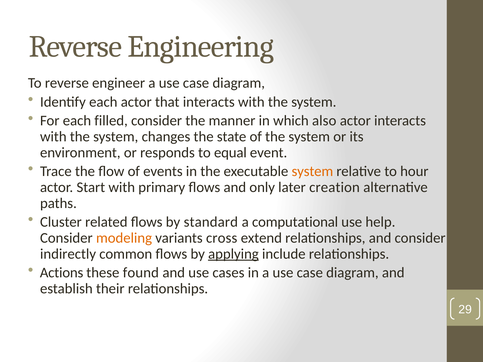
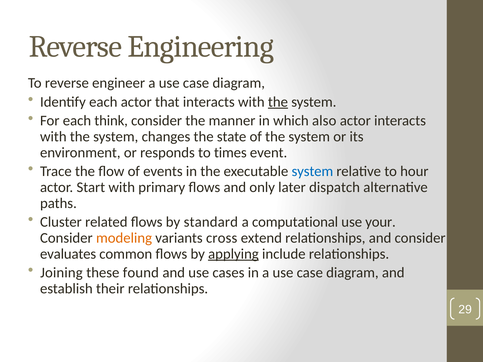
the underline: none -> present (278, 102)
filled: filled -> think (111, 121)
equal: equal -> times (230, 153)
system colour: orange -> blue (312, 171)
creation: creation -> dispatch (335, 187)
help: help -> your (381, 222)
indirectly: indirectly -> evaluates (68, 254)
Actions: Actions -> Joining (61, 273)
